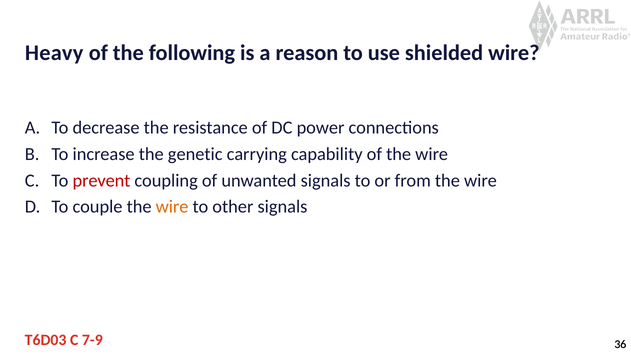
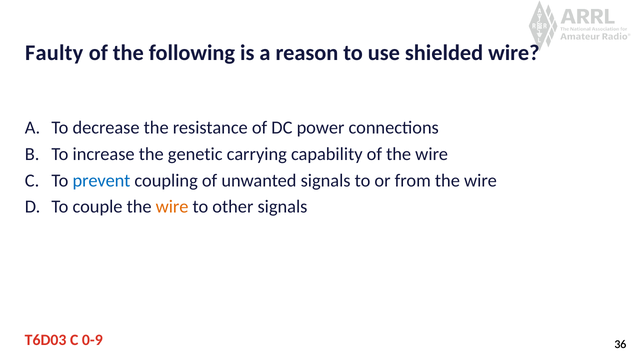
Heavy: Heavy -> Faulty (54, 53)
prevent colour: red -> blue (101, 180)
7-9: 7-9 -> 0-9 (92, 340)
